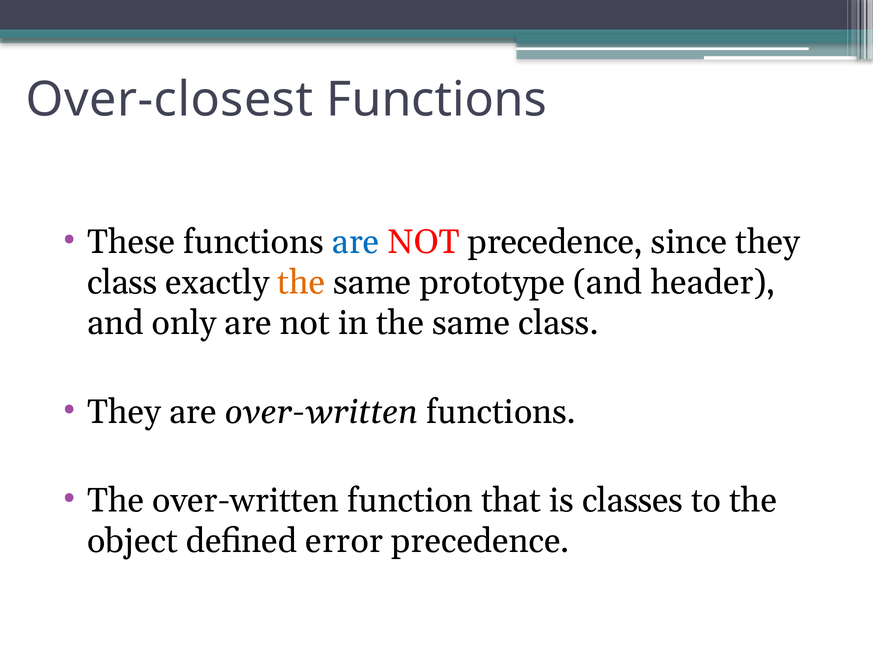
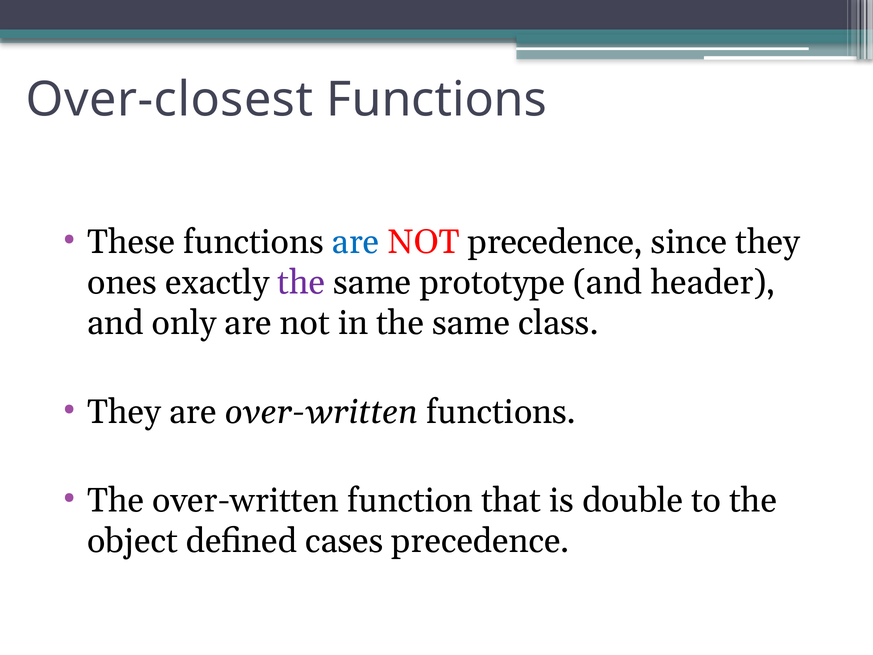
class: class -> ones (122, 282)
the colour: orange -> purple (301, 282)
classes: classes -> double (633, 500)
error: error -> cases (344, 541)
